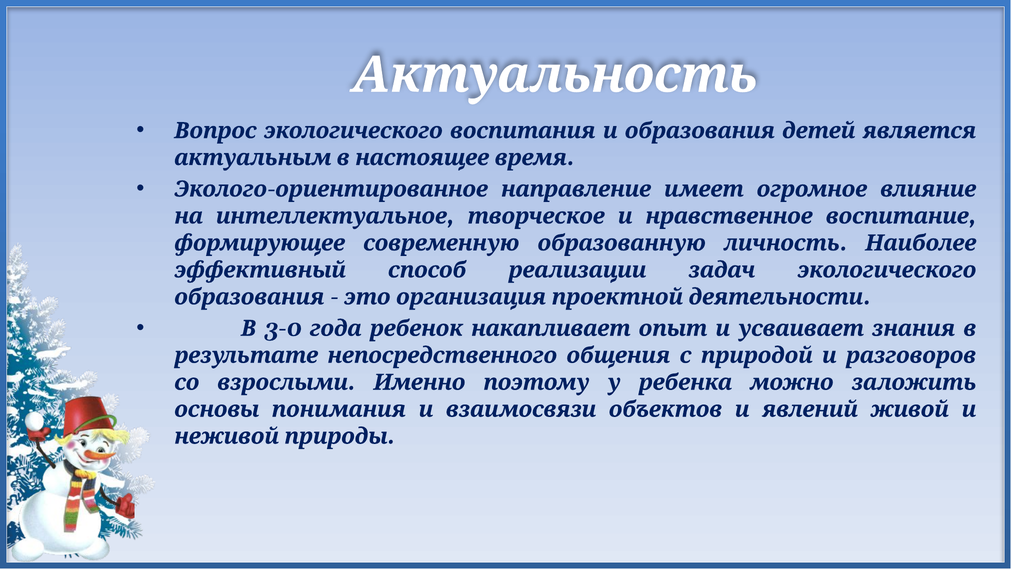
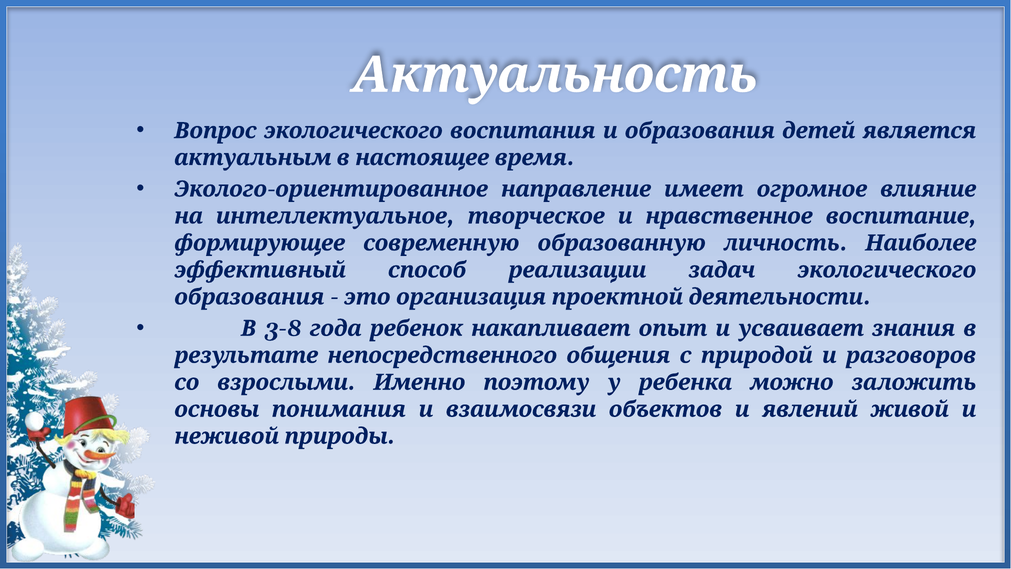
3-0: 3-0 -> 3-8 (283, 328)
